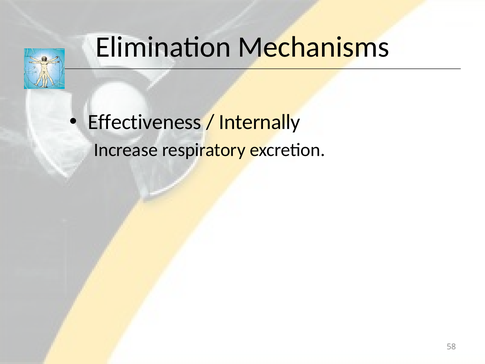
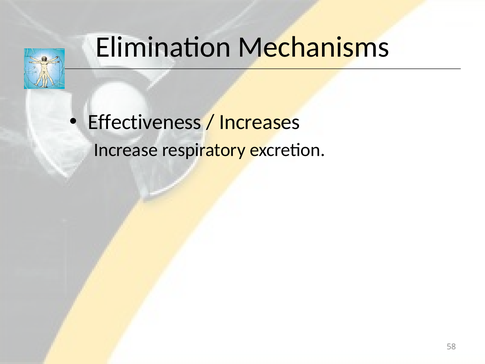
Internally: Internally -> Increases (260, 122)
